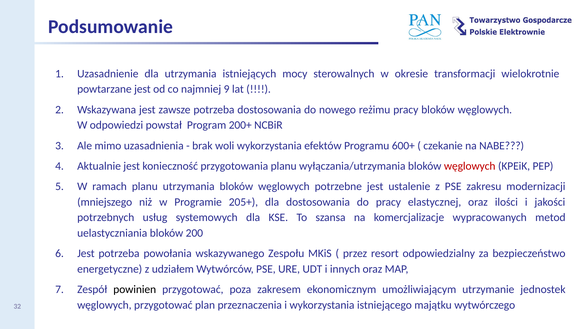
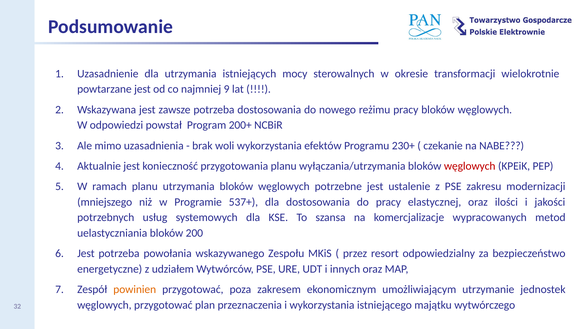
600+: 600+ -> 230+ (403, 146)
205+: 205+ -> 537+ (243, 202)
powinien colour: black -> orange (135, 290)
